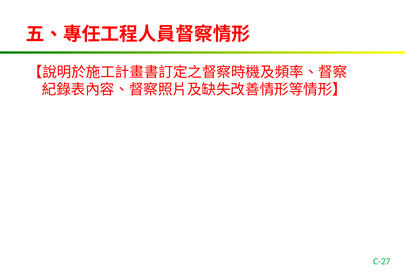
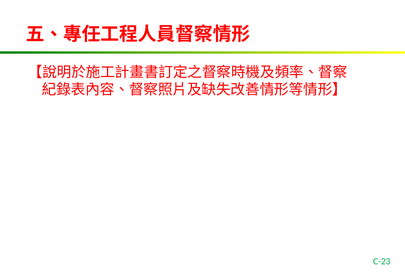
C-27: C-27 -> C-23 (382, 262)
